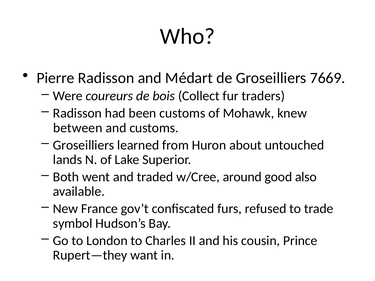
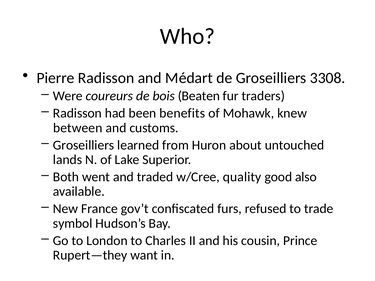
7669: 7669 -> 3308 (328, 78)
Collect: Collect -> Beaten (199, 96)
been customs: customs -> benefits (182, 113)
around: around -> quality (242, 177)
